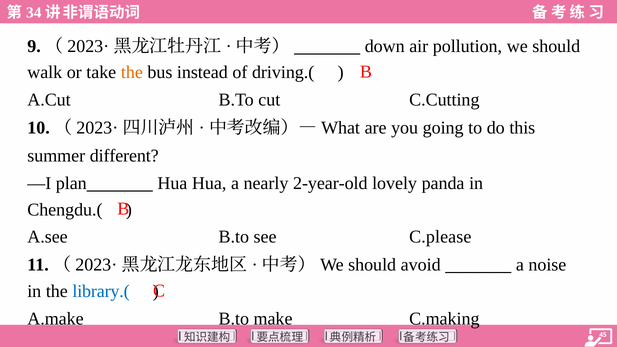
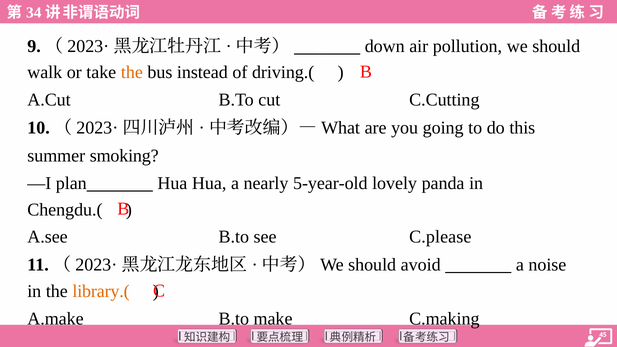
different: different -> smoking (124, 156)
2-year-old: 2-year-old -> 5-year-old (330, 183)
library.( colour: blue -> orange (101, 291)
